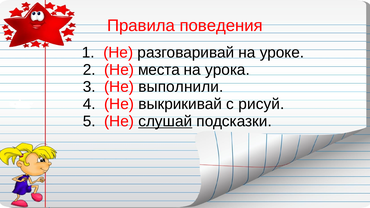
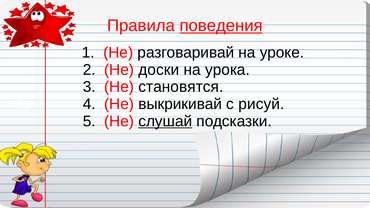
поведения underline: none -> present (221, 26)
места: места -> доски (159, 70)
выполнили: выполнили -> становятся (181, 87)
